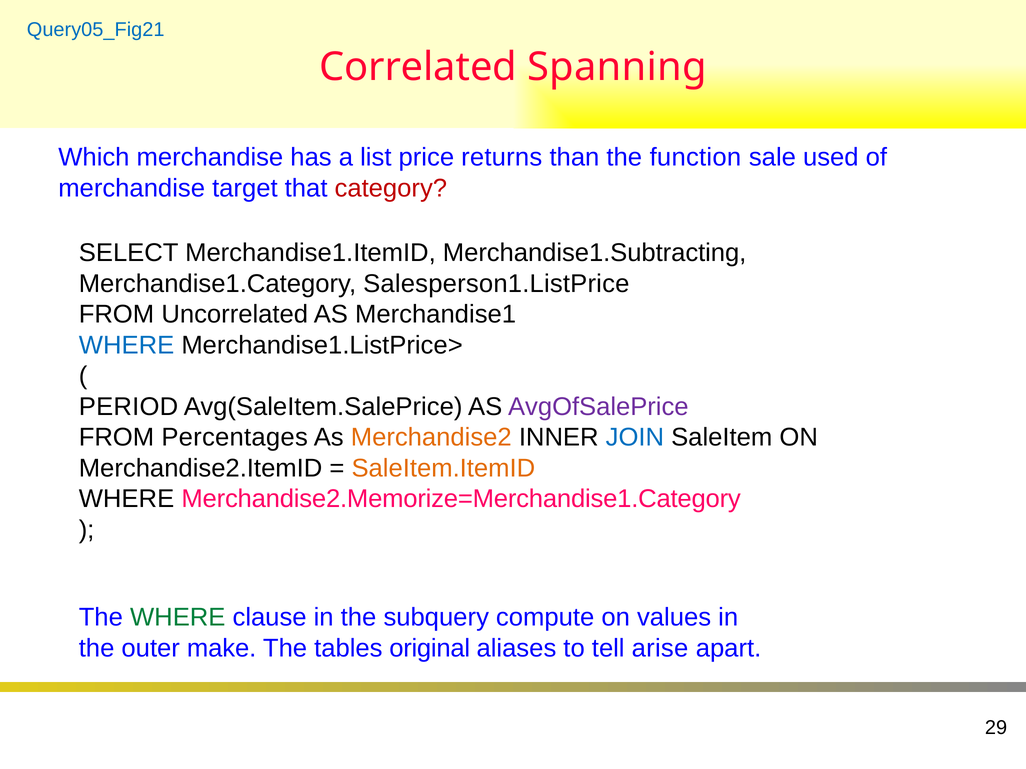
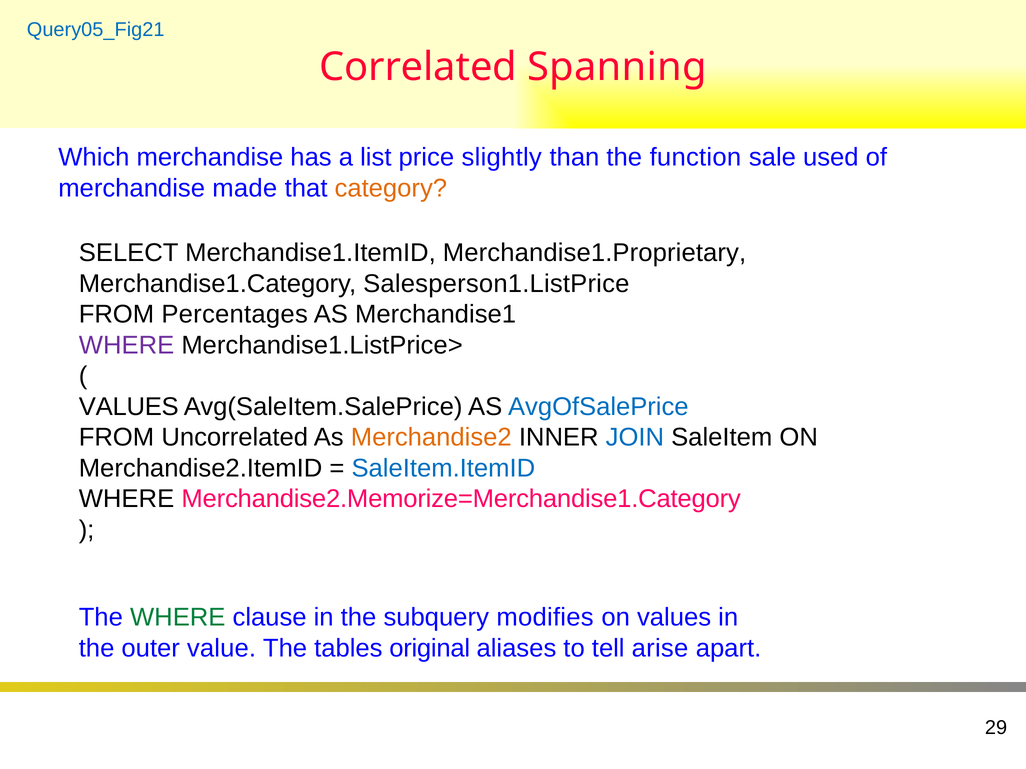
returns: returns -> slightly (502, 157)
target: target -> made (245, 188)
category colour: red -> orange (391, 188)
Merchandise1.Subtracting: Merchandise1.Subtracting -> Merchandise1.Proprietary (595, 253)
Uncorrelated: Uncorrelated -> Percentages (235, 315)
WHERE colour: blue -> purple (127, 345)
PERIOD: PERIOD -> VALUES (129, 407)
AvgOfSalePrice colour: purple -> blue (598, 407)
Percentages: Percentages -> Uncorrelated (235, 438)
SaleItem.ItemID colour: orange -> blue (443, 468)
compute: compute -> modifies (545, 618)
make: make -> value (222, 649)
